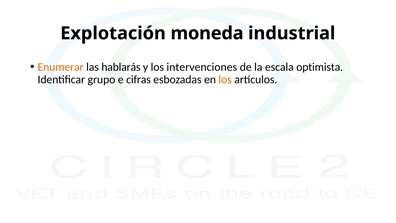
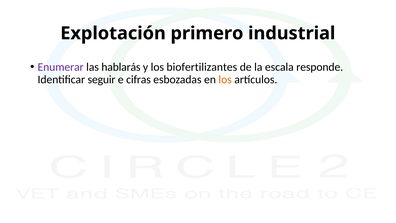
moneda: moneda -> primero (207, 33)
Enumerar colour: orange -> purple (61, 67)
intervenciones: intervenciones -> biofertilizantes (202, 67)
optimista: optimista -> responde (320, 67)
grupo: grupo -> seguir (102, 79)
